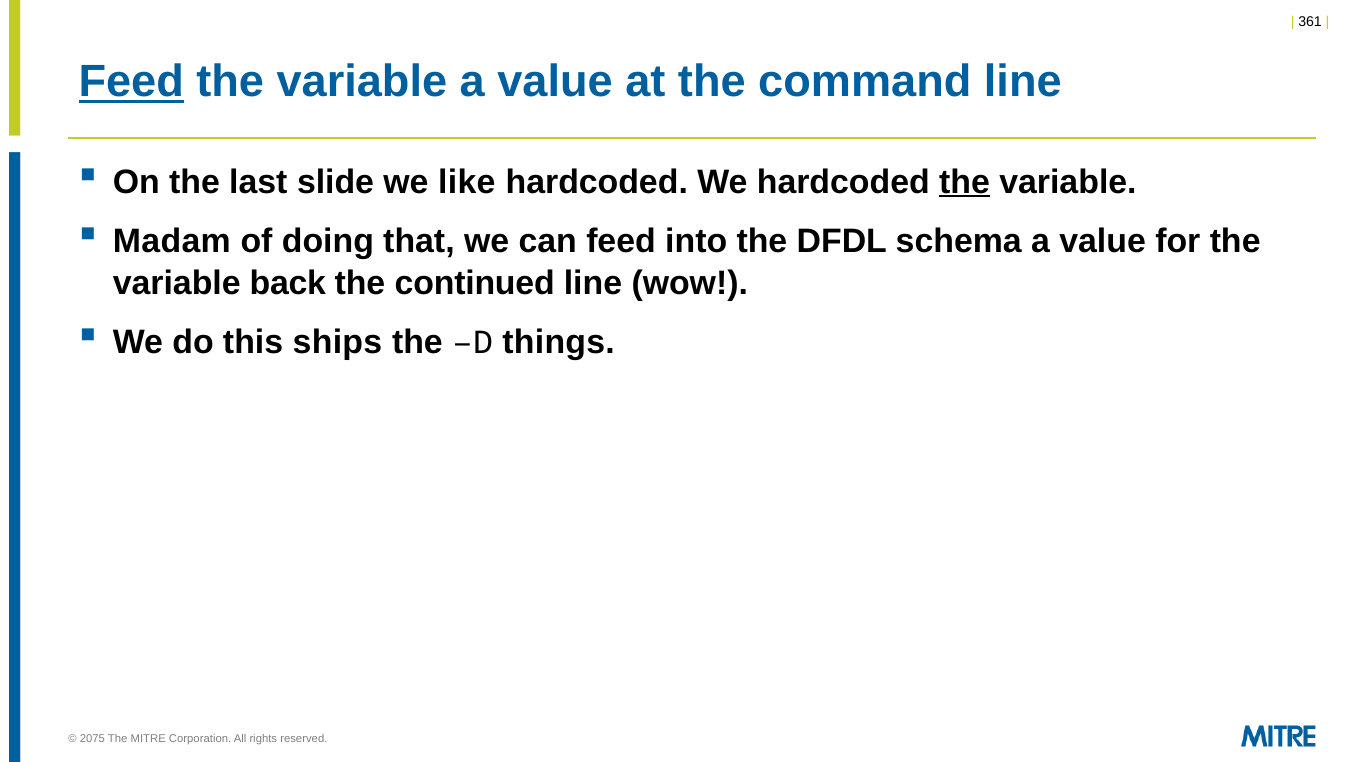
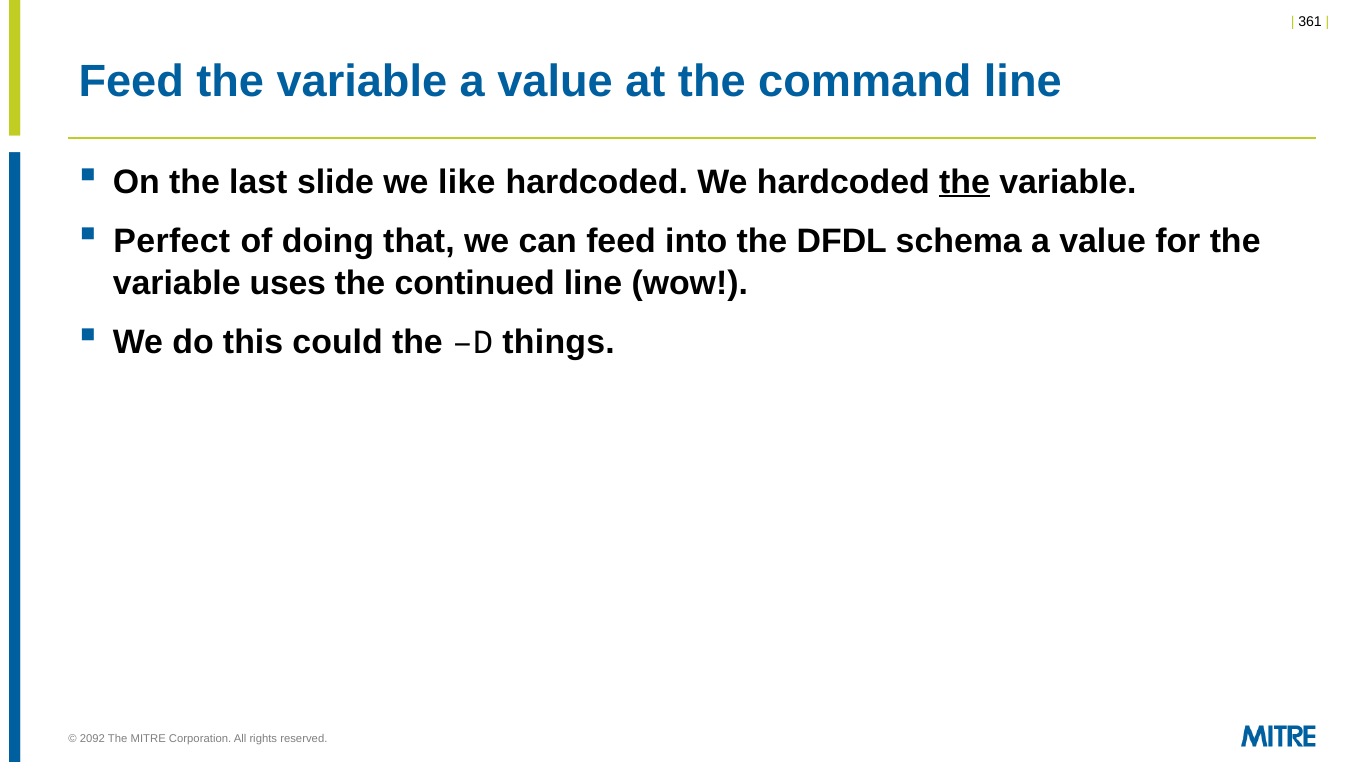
Feed underline: present -> none (131, 82)
Madam: Madam -> Perfect (172, 241)
back: back -> uses (288, 283)
ships: ships -> could (338, 342)
2075: 2075 -> 2092 (92, 738)
